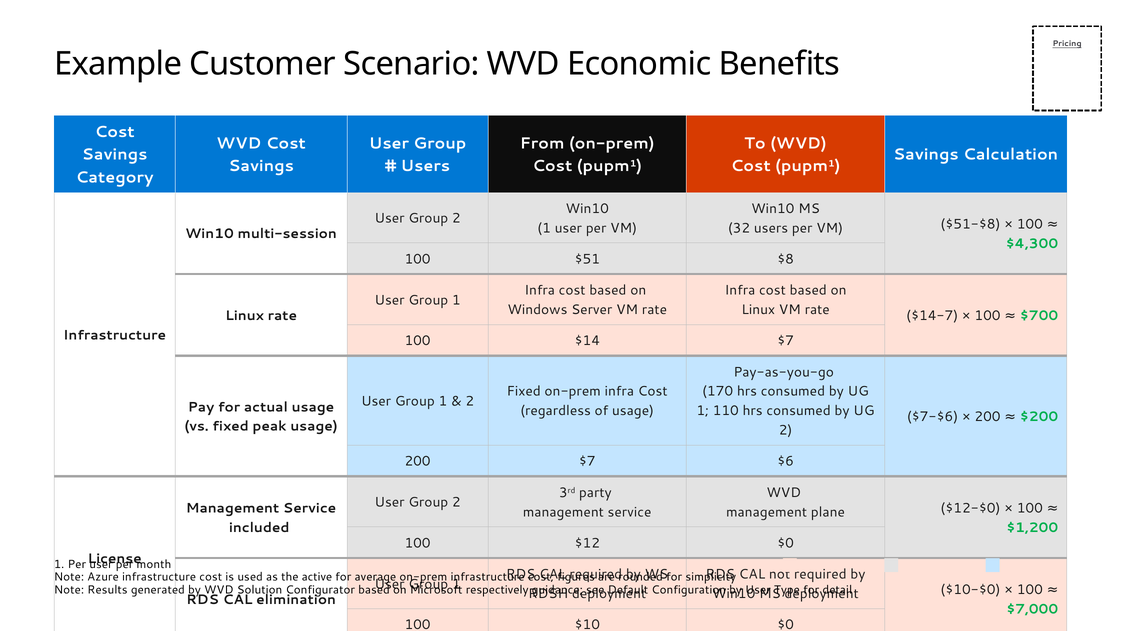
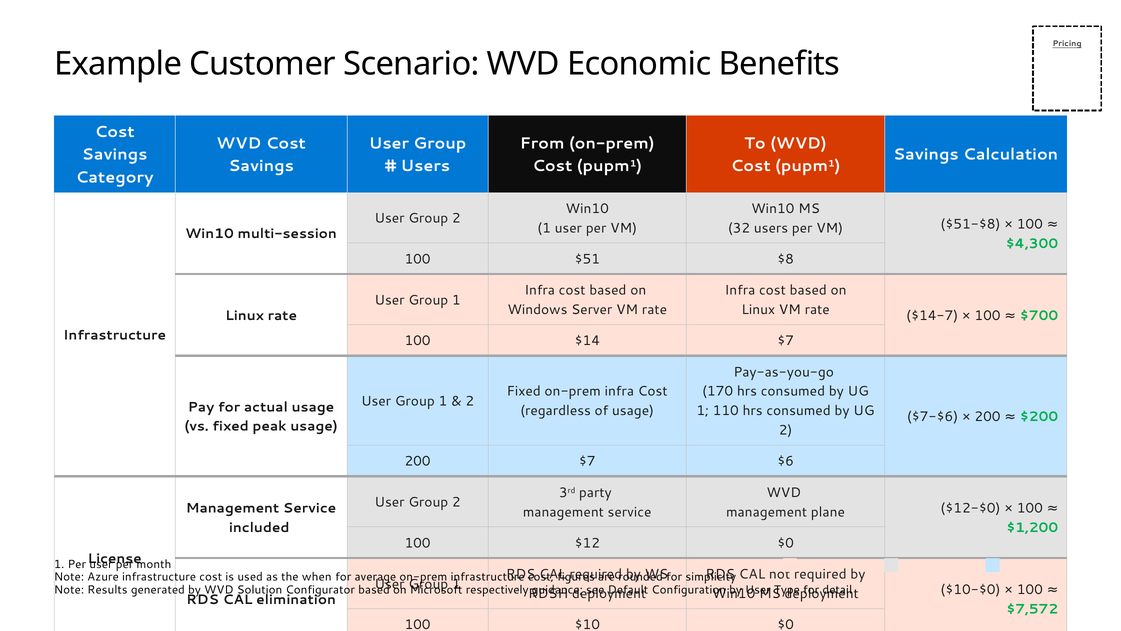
active: active -> when (317, 577)
$7,000: $7,000 -> $7,572 (1032, 609)
